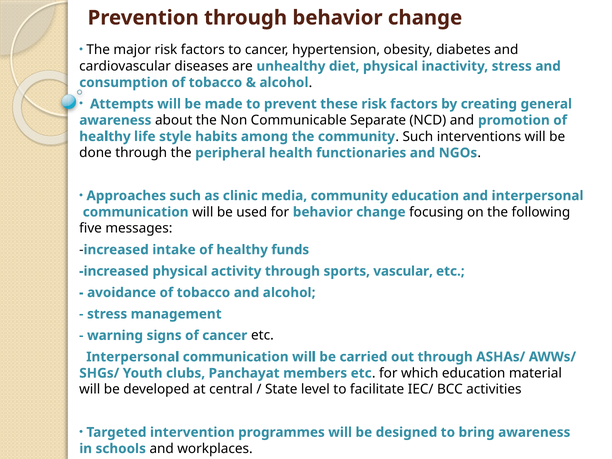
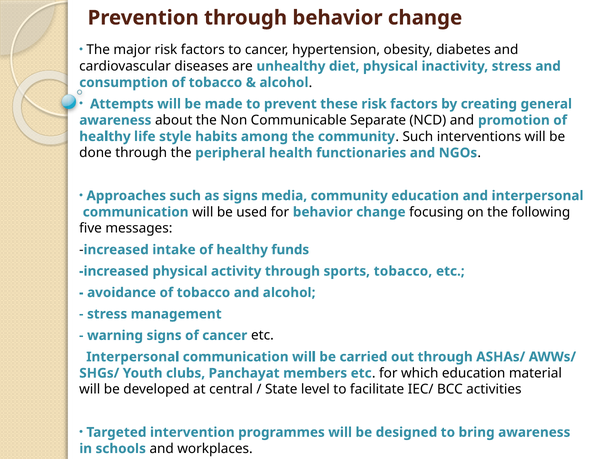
as clinic: clinic -> signs (240, 196)
sports vascular: vascular -> tobacco (403, 271)
